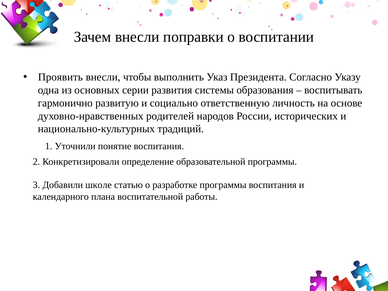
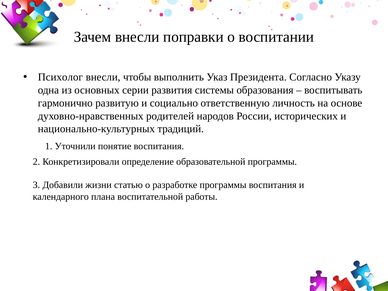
Проявить: Проявить -> Психолог (60, 77)
школе: школе -> жизни (99, 185)
